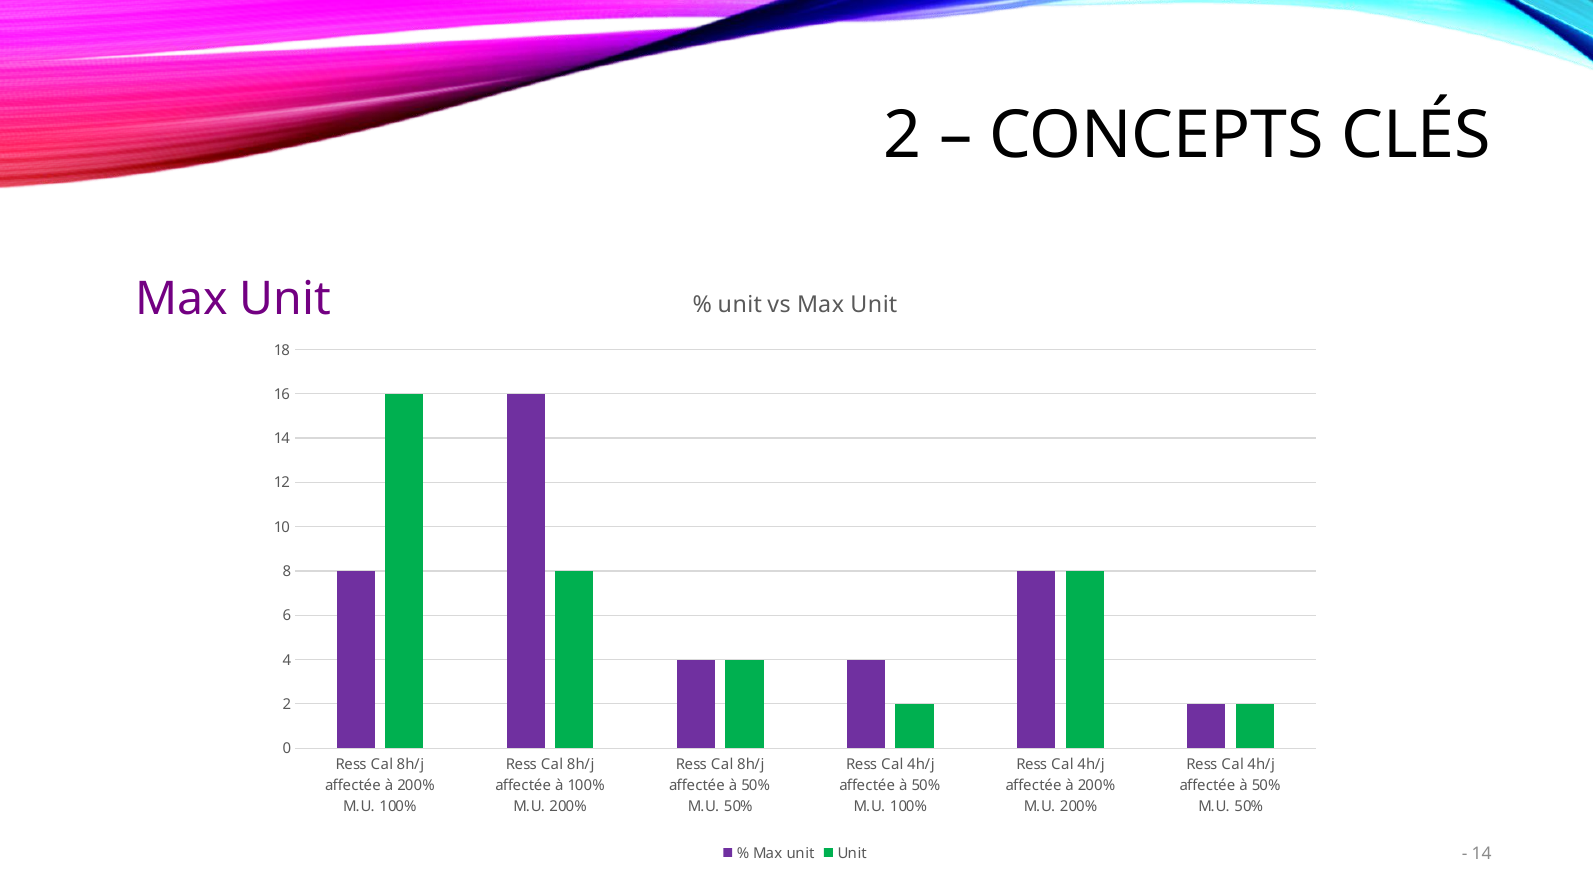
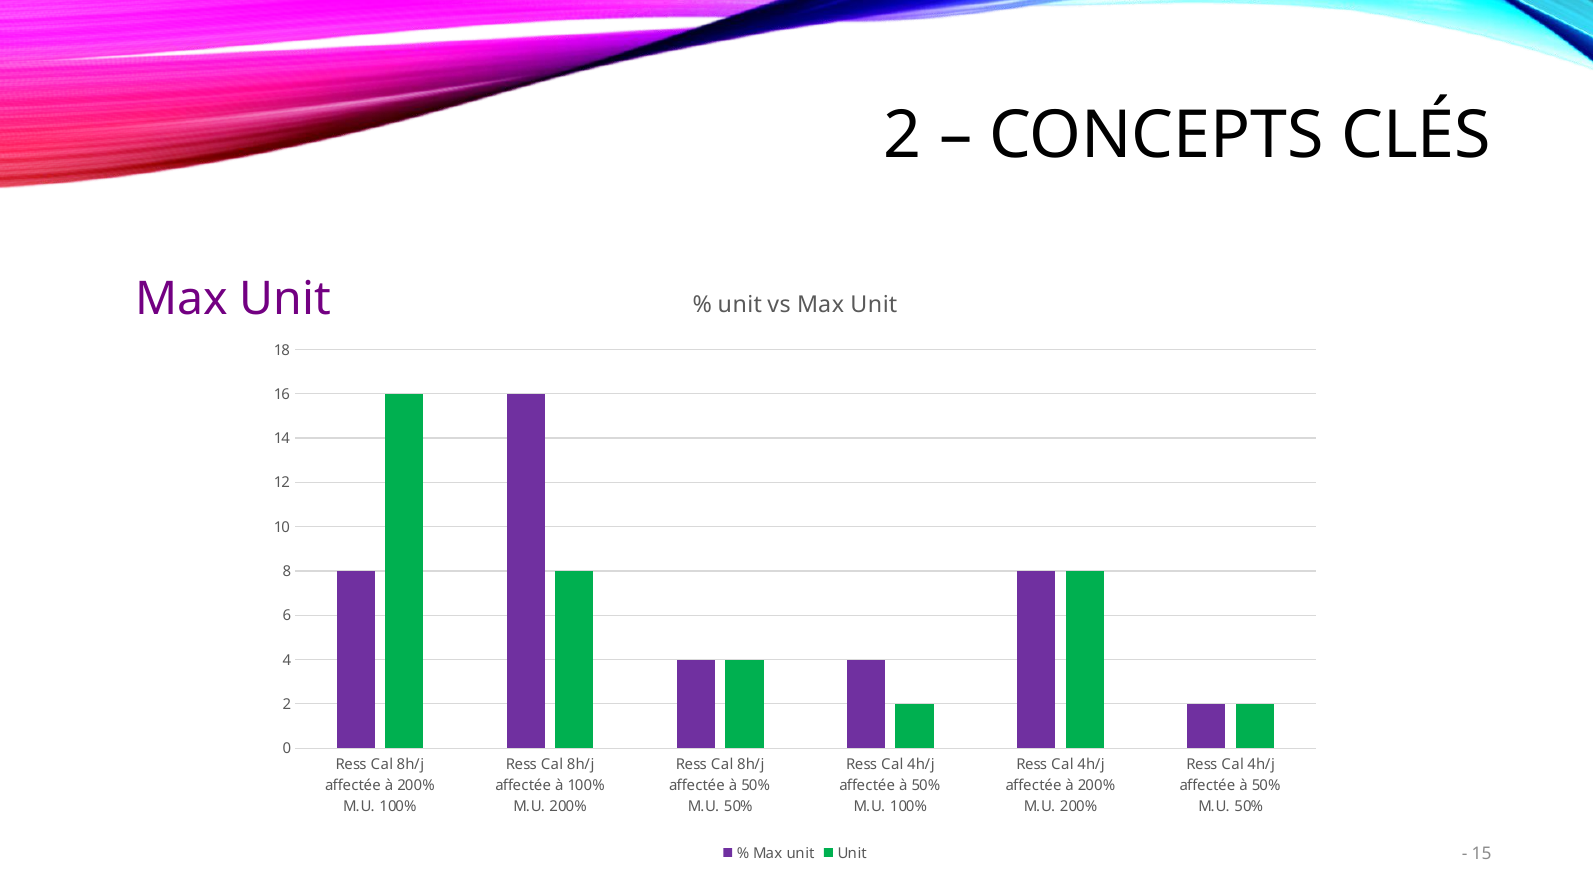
14: 14 -> 15 (1482, 854)
